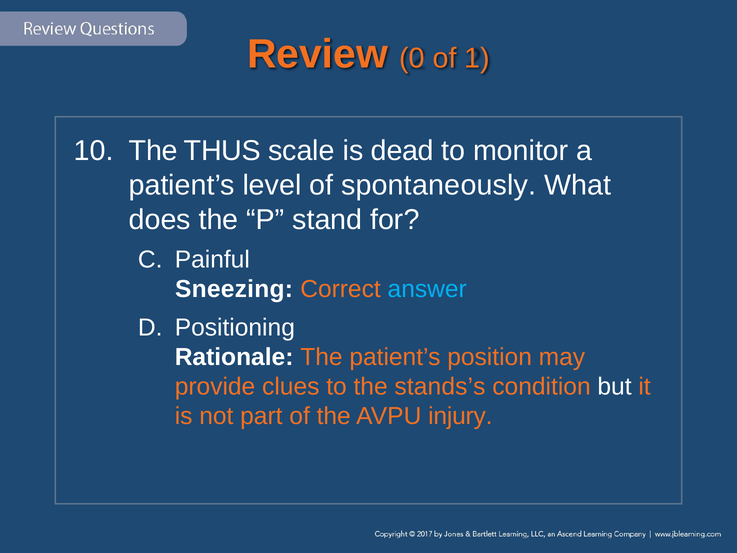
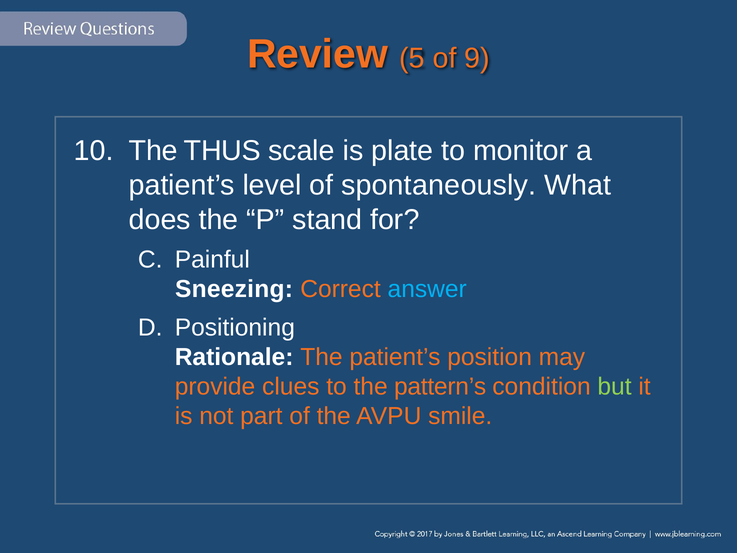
0: 0 -> 5 (412, 58)
1: 1 -> 9 (477, 58)
dead: dead -> plate (402, 151)
stands’s: stands’s -> pattern’s (440, 386)
but colour: white -> light green (615, 386)
injury: injury -> smile (460, 416)
